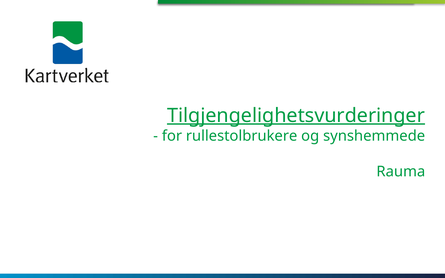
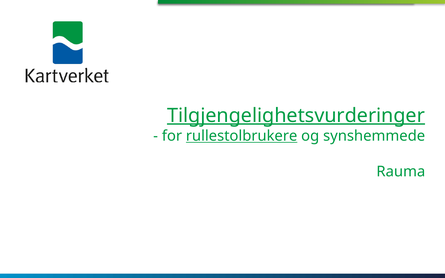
rullestolbrukere underline: none -> present (242, 136)
